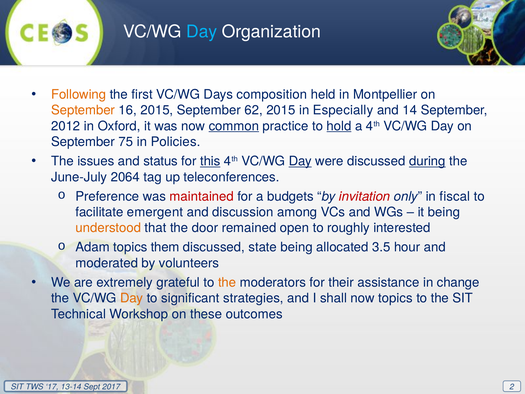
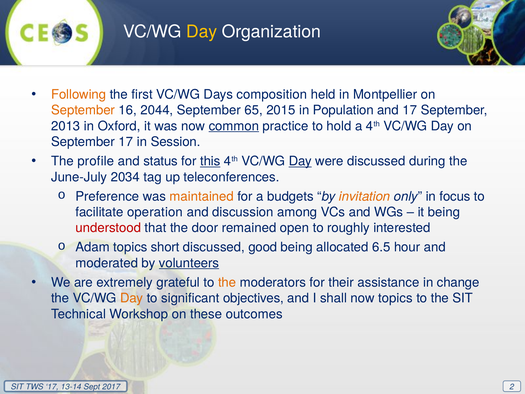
Day colour: light blue -> yellow (202, 32)
16 2015: 2015 -> 2044 (157, 110)
62: 62 -> 65 (254, 110)
Especially: Especially -> Population (343, 110)
and 14: 14 -> 17 (410, 110)
2012: 2012 -> 2013 (66, 126)
hold underline: present -> none (339, 126)
September 75: 75 -> 17 (126, 142)
Policies: Policies -> Session (176, 142)
issues: issues -> profile (96, 161)
during underline: present -> none (427, 161)
2064: 2064 -> 2034 (125, 177)
maintained colour: red -> orange (202, 196)
invitation colour: red -> orange (365, 196)
fiscal: fiscal -> focus (455, 196)
emergent: emergent -> operation (155, 212)
understood colour: orange -> red (108, 228)
them: them -> short (165, 247)
state: state -> good (263, 247)
3.5: 3.5 -> 6.5 (381, 247)
volunteers underline: none -> present (189, 263)
strategies: strategies -> objectives (253, 298)
